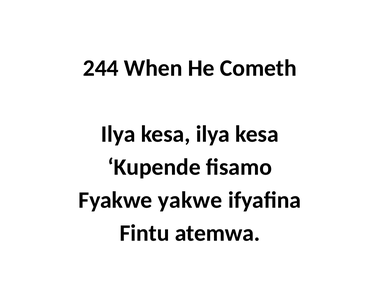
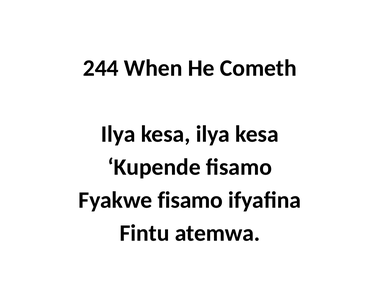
Fyakwe yakwe: yakwe -> fisamo (190, 200)
